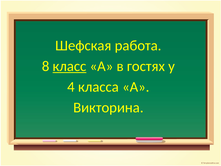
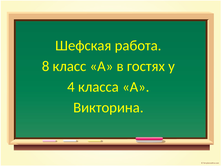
класс underline: present -> none (69, 66)
